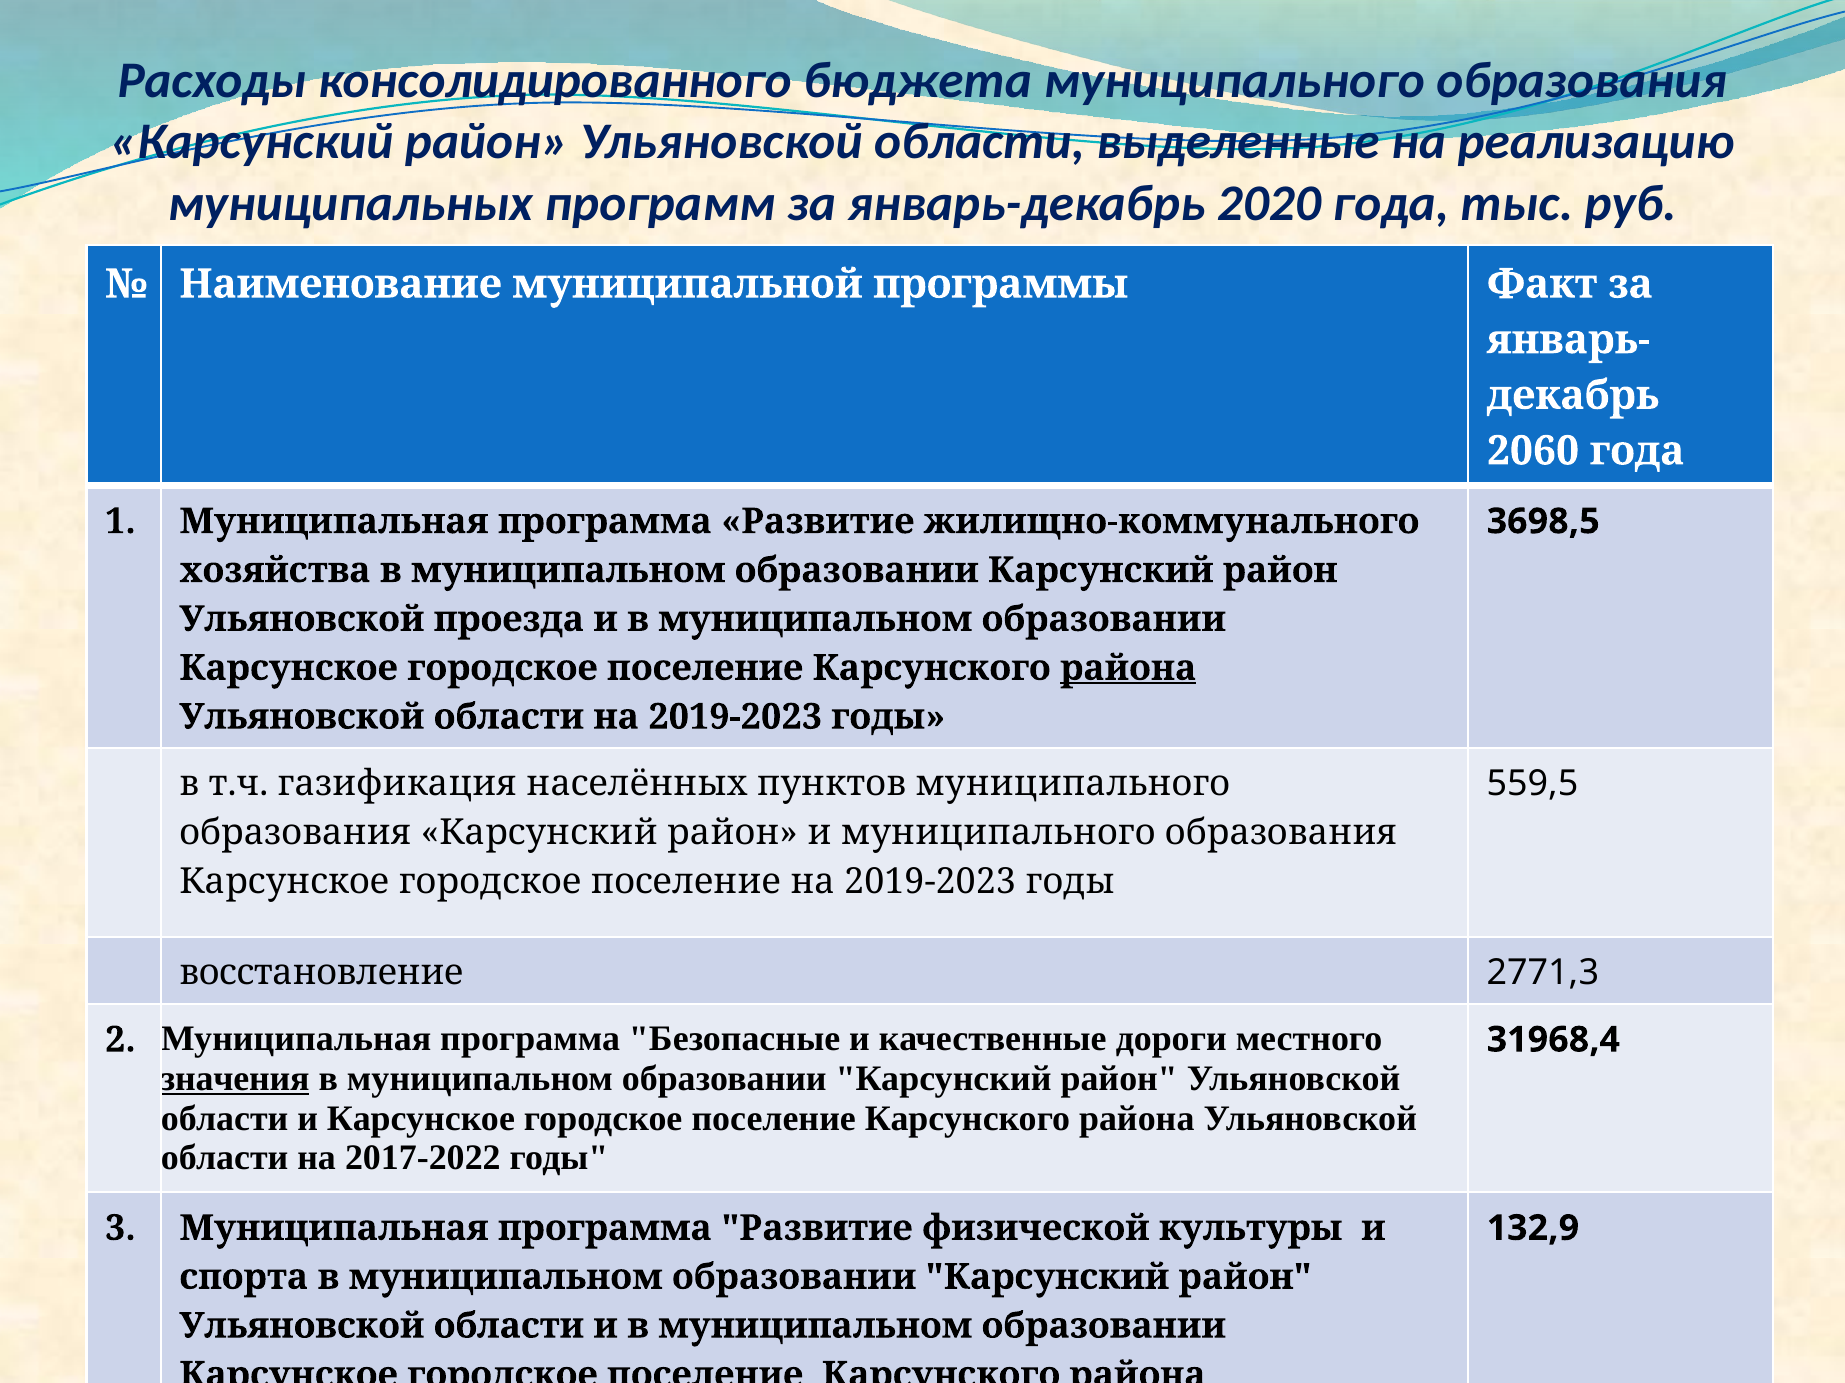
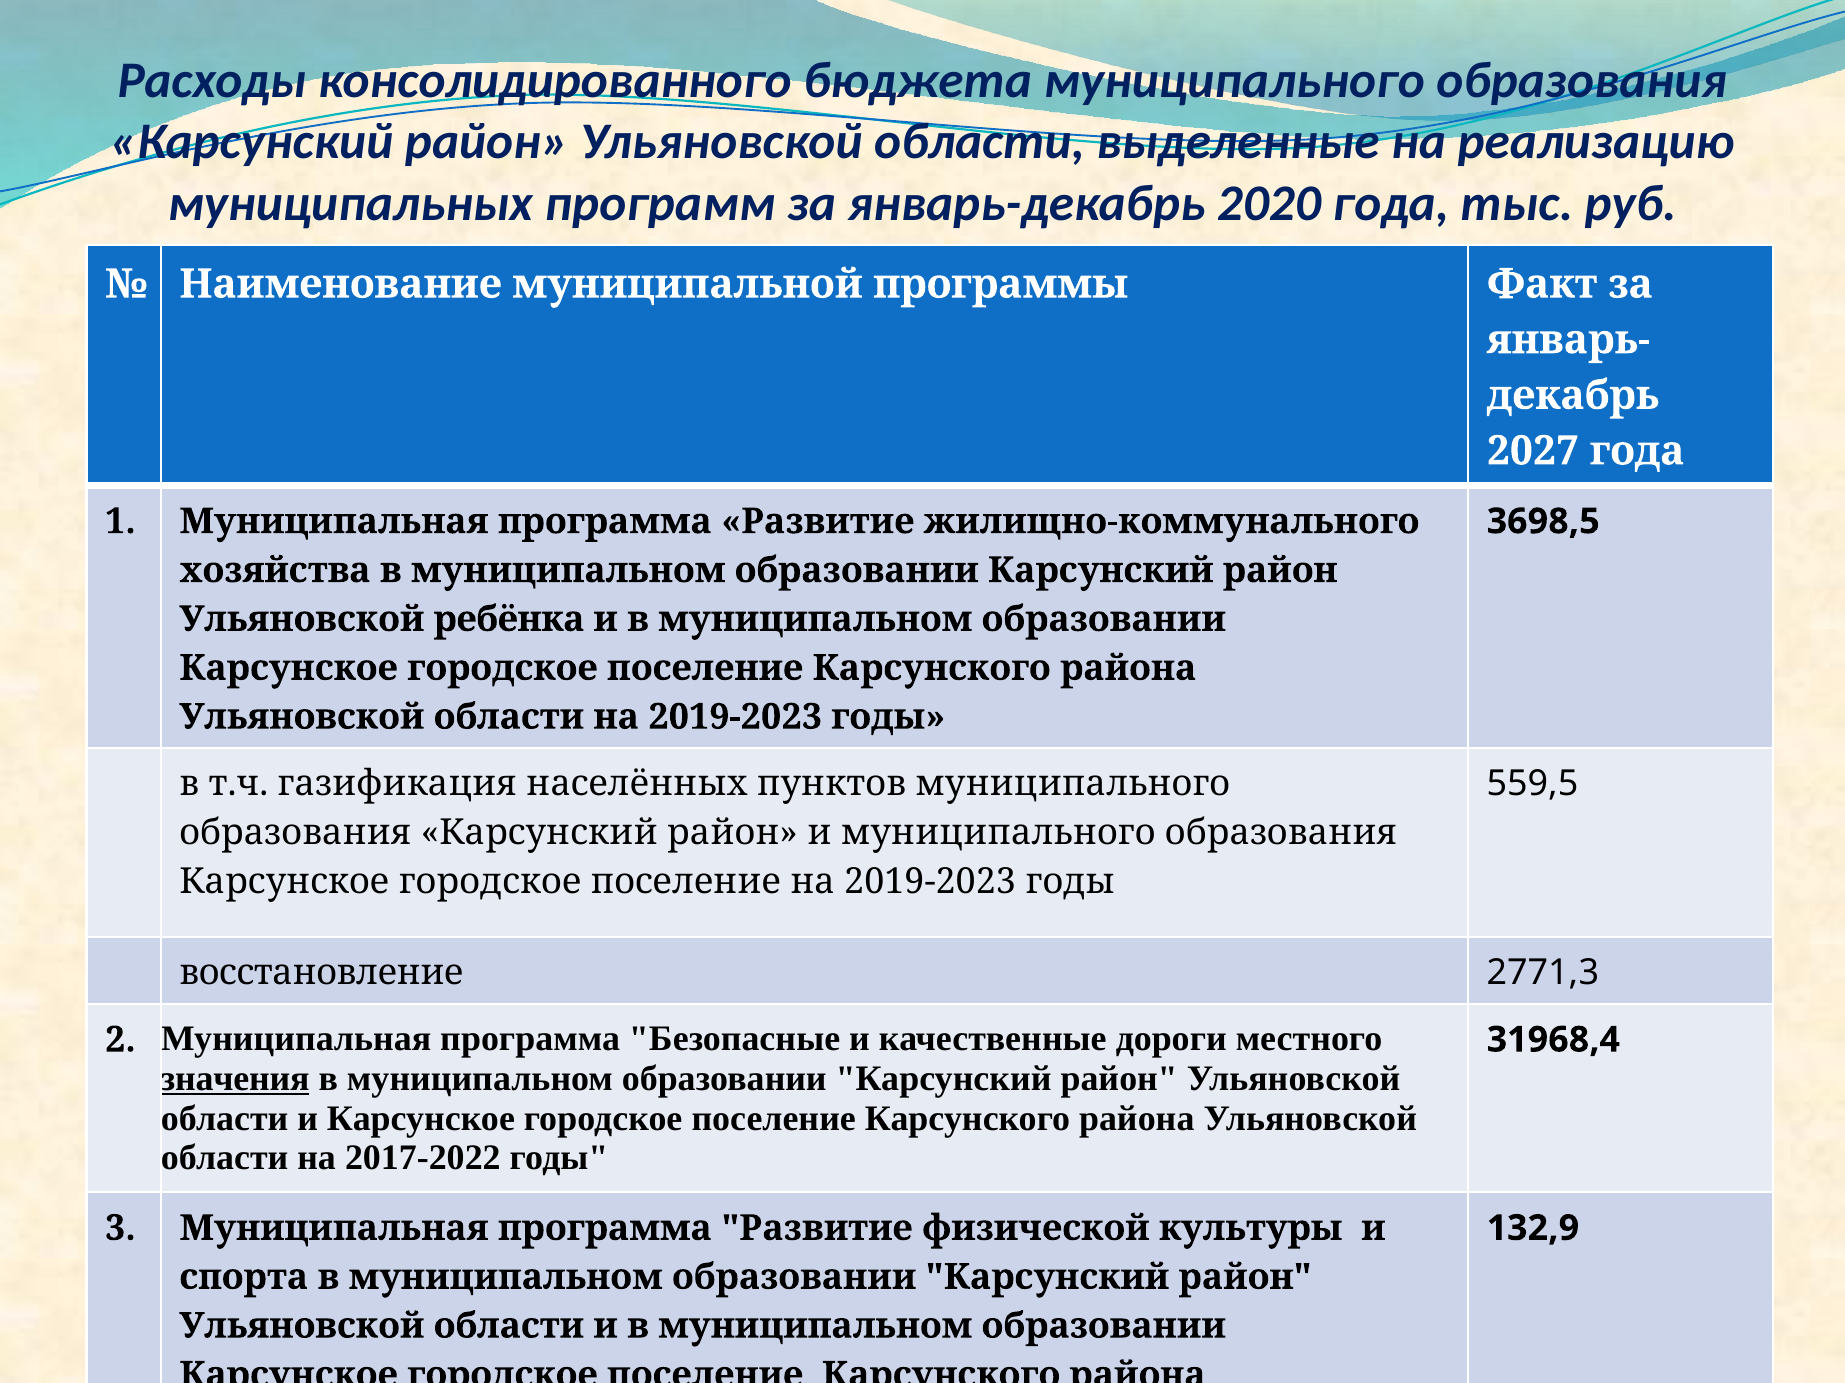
2060: 2060 -> 2027 (1533, 451)
проезда: проезда -> ребёнка (509, 619)
района underline: present -> none (1128, 668)
